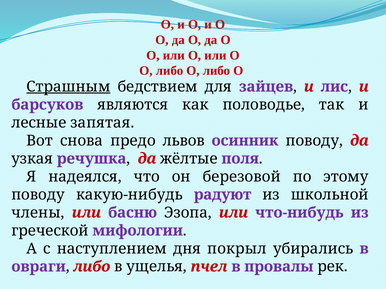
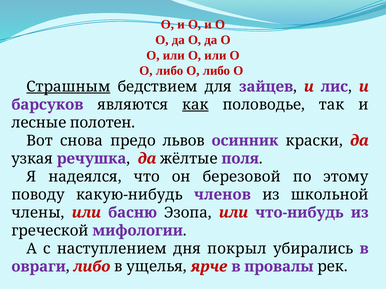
как underline: none -> present (195, 105)
запятая: запятая -> полотен (103, 123)
осинник поводу: поводу -> краски (314, 141)
радуют: радуют -> членов (222, 195)
пчел: пчел -> ярче (209, 267)
